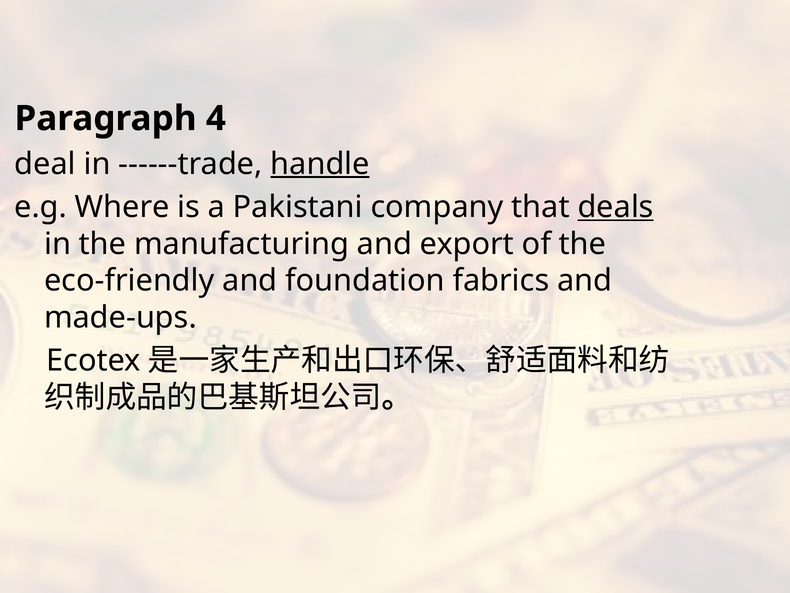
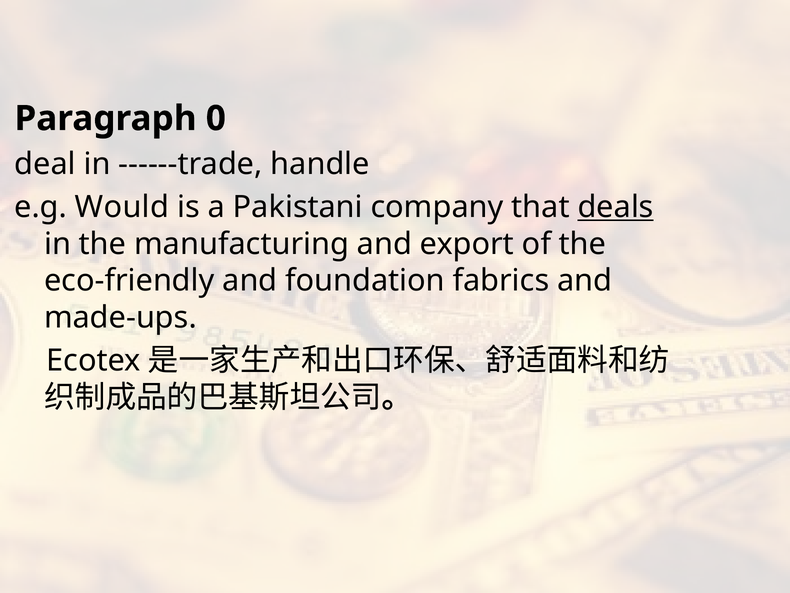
4: 4 -> 0 (216, 118)
handle underline: present -> none (320, 164)
Where: Where -> Would (122, 207)
